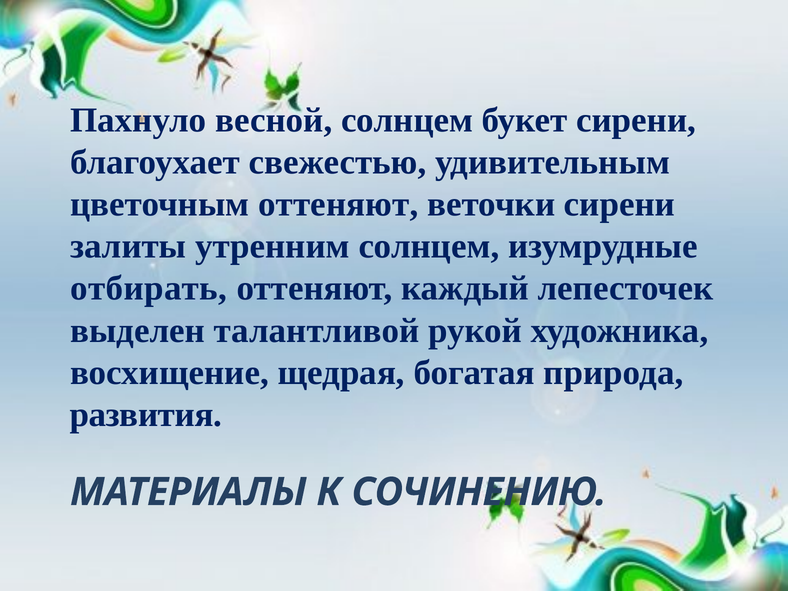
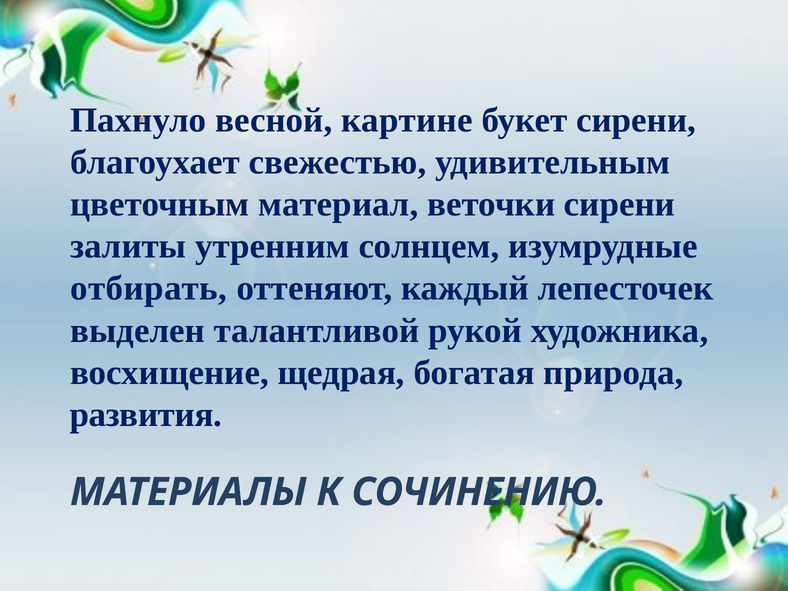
весной солнцем: солнцем -> картине (407, 120)
цветочным оттеняют: оттеняют -> материал (338, 204)
